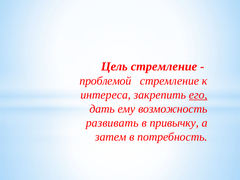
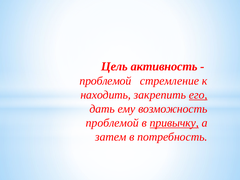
Цель стремление: стремление -> активность (164, 66)
интереса: интереса -> находить (106, 95)
развивать: развивать -> проблемой (112, 123)
привычку underline: none -> present (174, 123)
